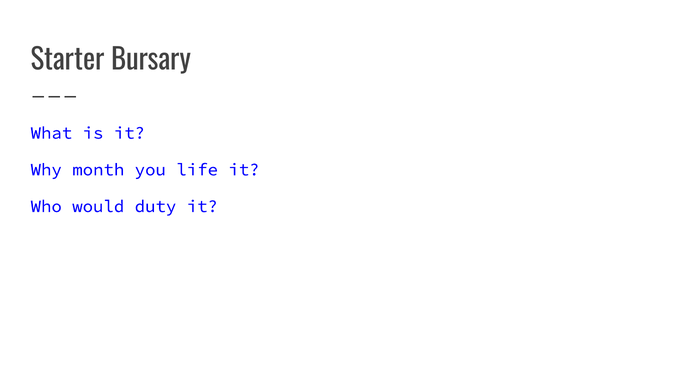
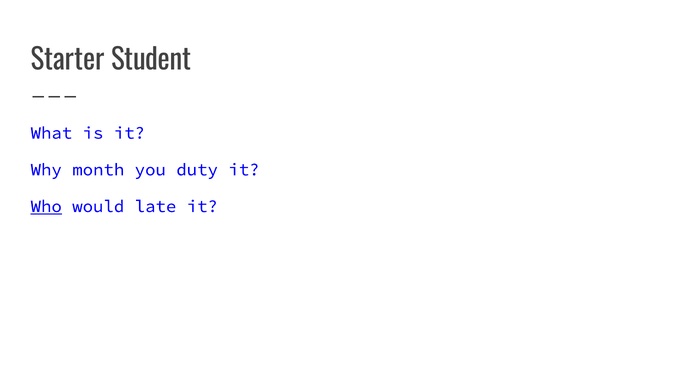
Bursary: Bursary -> Student (151, 60)
life: life -> duty (197, 170)
Who underline: none -> present (46, 207)
duty: duty -> late (156, 207)
